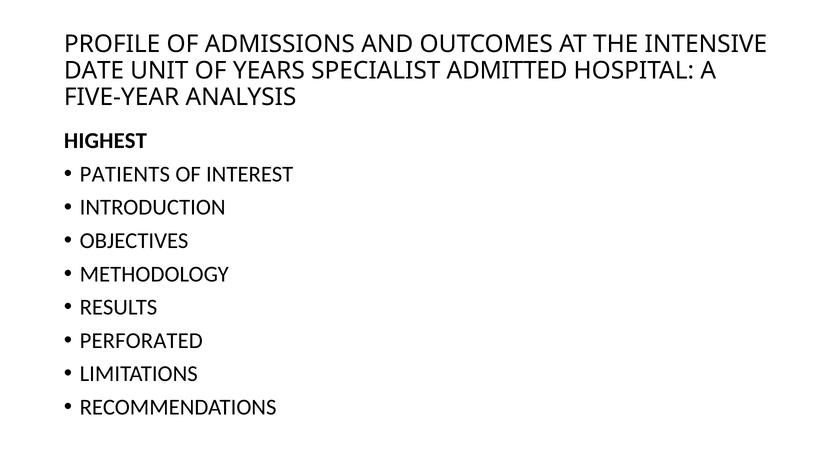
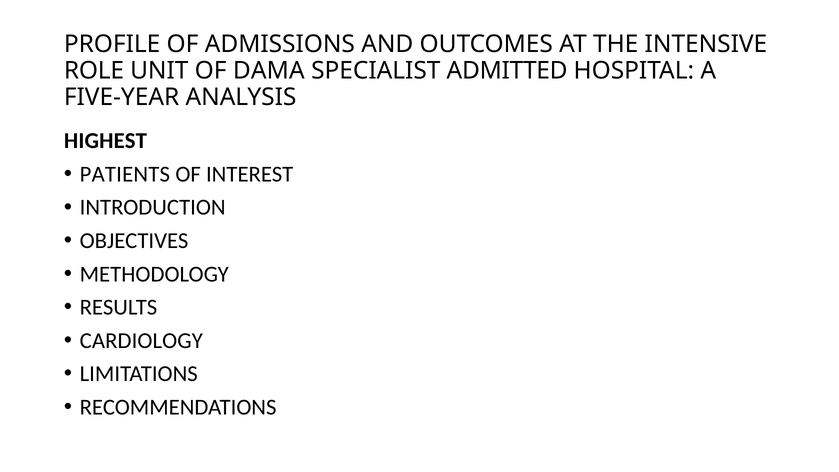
DATE: DATE -> ROLE (94, 71)
YEARS: YEARS -> DAMA (269, 71)
PERFORATED: PERFORATED -> CARDIOLOGY (141, 341)
